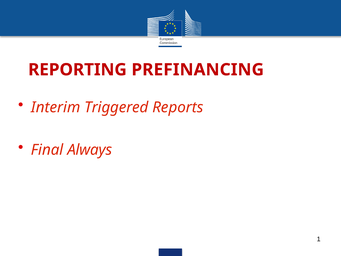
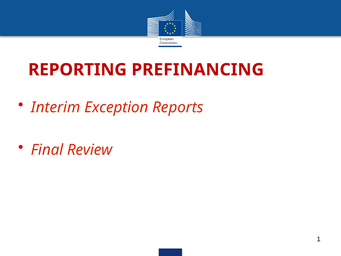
Triggered: Triggered -> Exception (116, 107)
Always: Always -> Review (90, 150)
